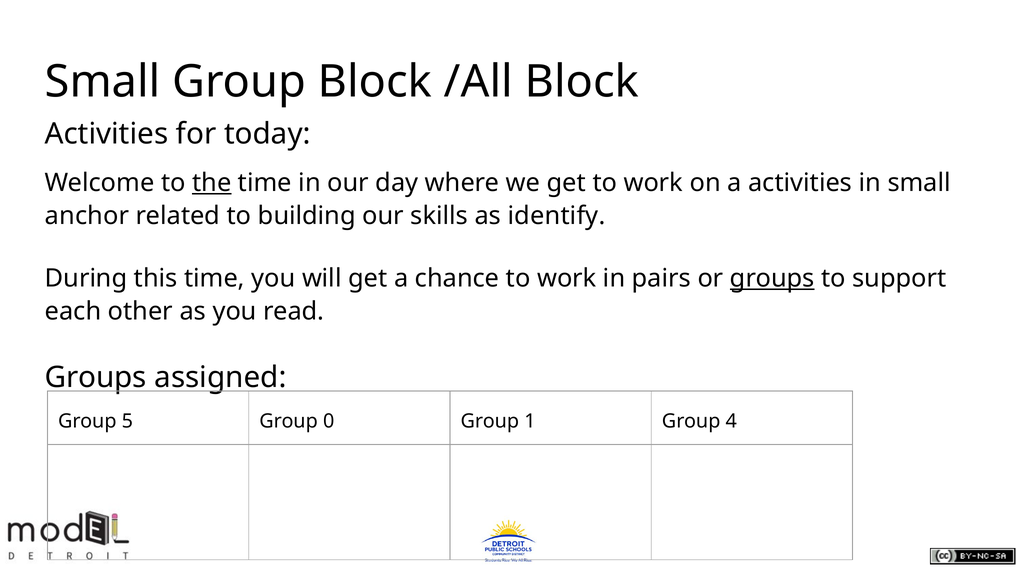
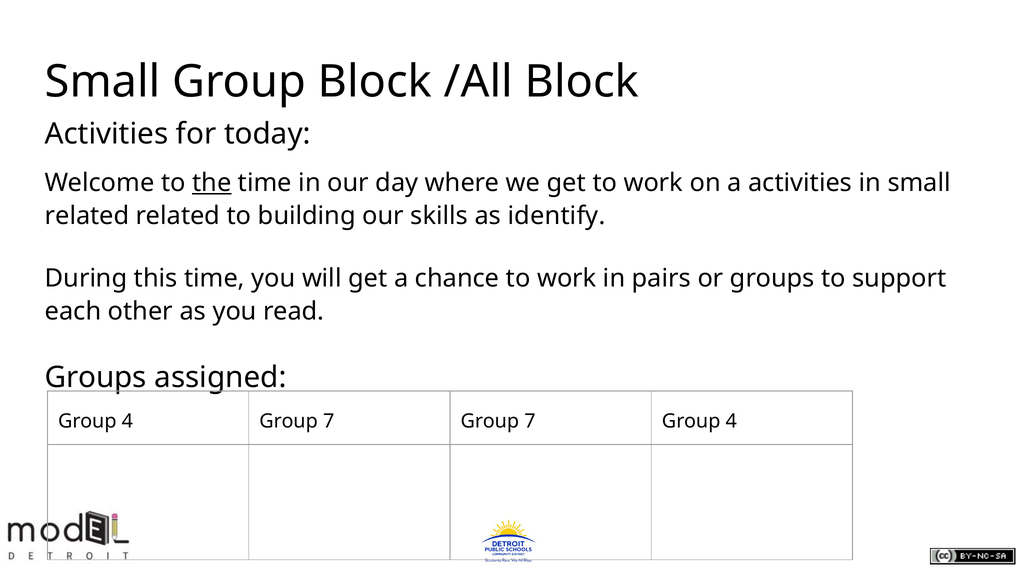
anchor: anchor -> related (87, 216)
groups underline: present -> none (772, 279)
5: 5 -> 4 (127, 421)
0: 0 -> 7 (329, 421)
1: 1 -> 7 (530, 421)
